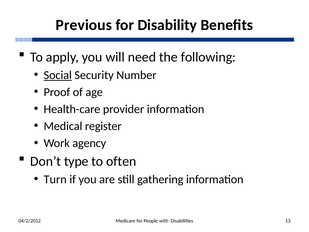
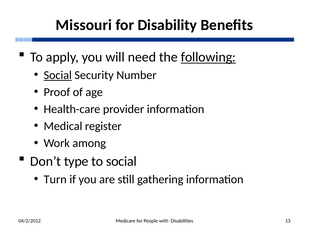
Previous: Previous -> Missouri (84, 25)
following underline: none -> present (208, 57)
agency: agency -> among (89, 143)
to often: often -> social (121, 161)
